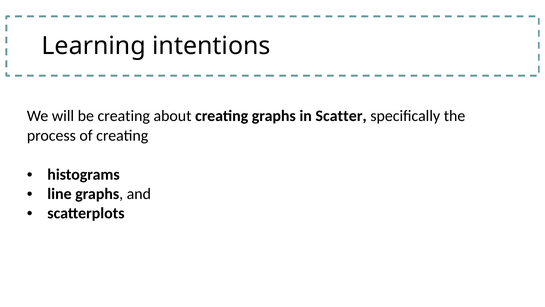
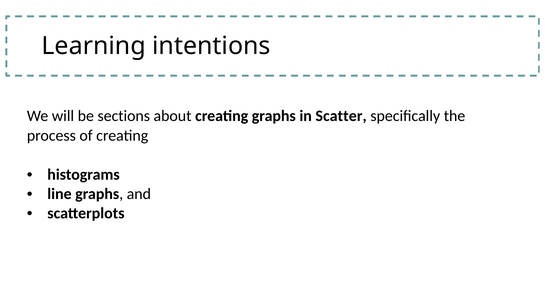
be creating: creating -> sections (124, 116)
